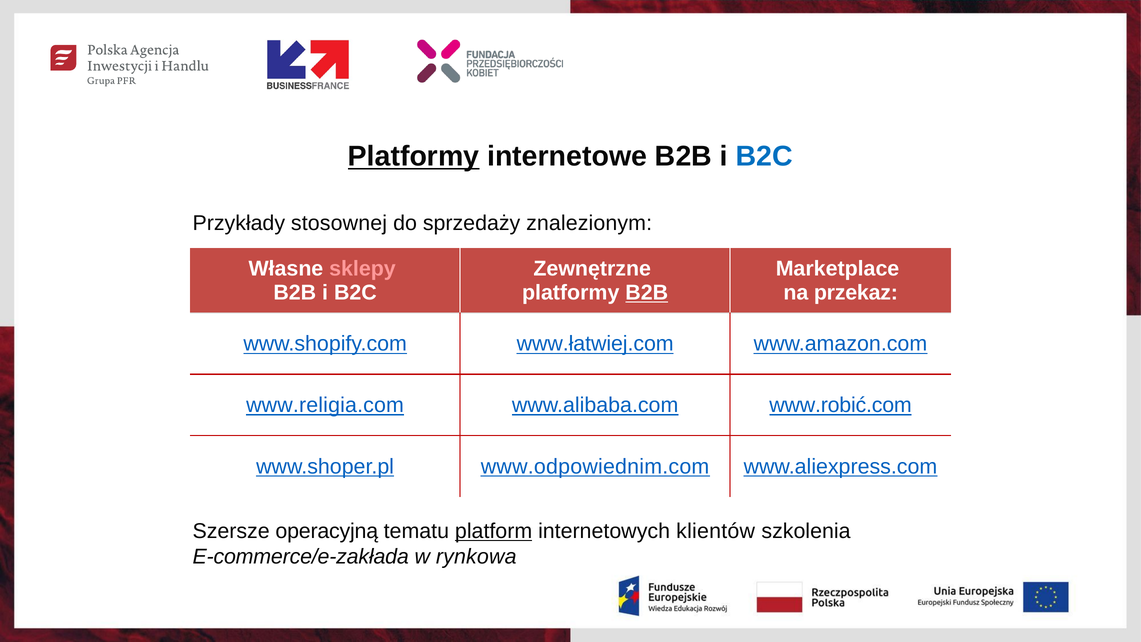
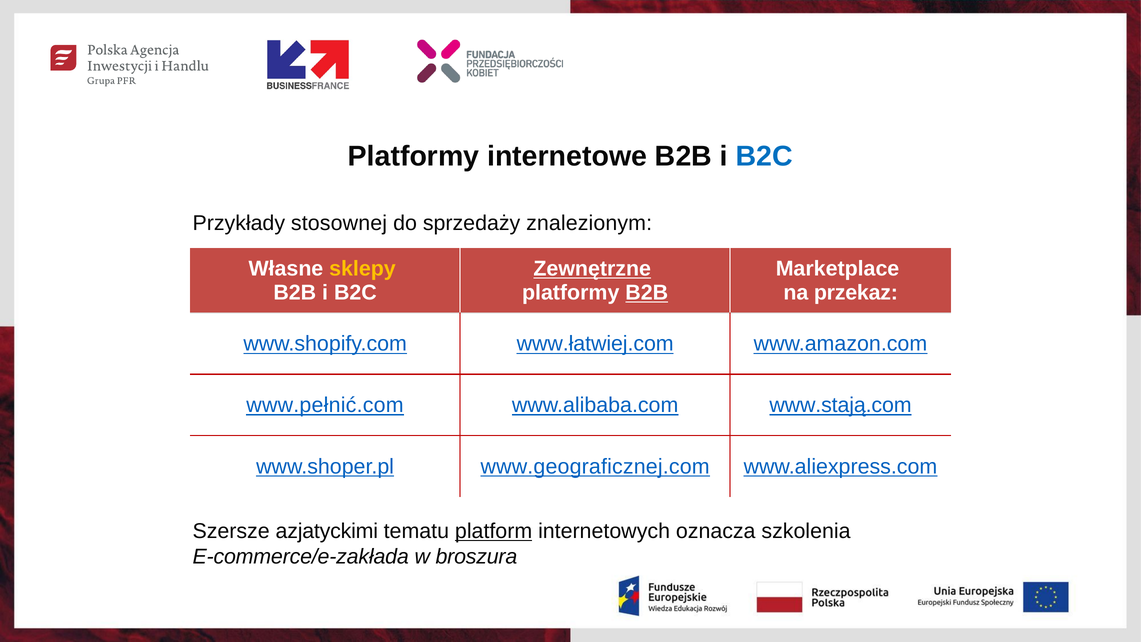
Platformy underline: present -> none (414, 156)
sklepy colour: pink -> yellow (362, 269)
Zewnętrzne underline: none -> present (592, 269)
www.religia.com: www.religia.com -> www.pełnić.com (325, 405)
www.robić.com: www.robić.com -> www.stają.com (841, 405)
www.odpowiednim.com: www.odpowiednim.com -> www.geograficznej.com (595, 466)
operacyjną: operacyjną -> azjatyckimi (327, 531)
klientów: klientów -> oznacza (716, 531)
rynkowa: rynkowa -> broszura (476, 557)
